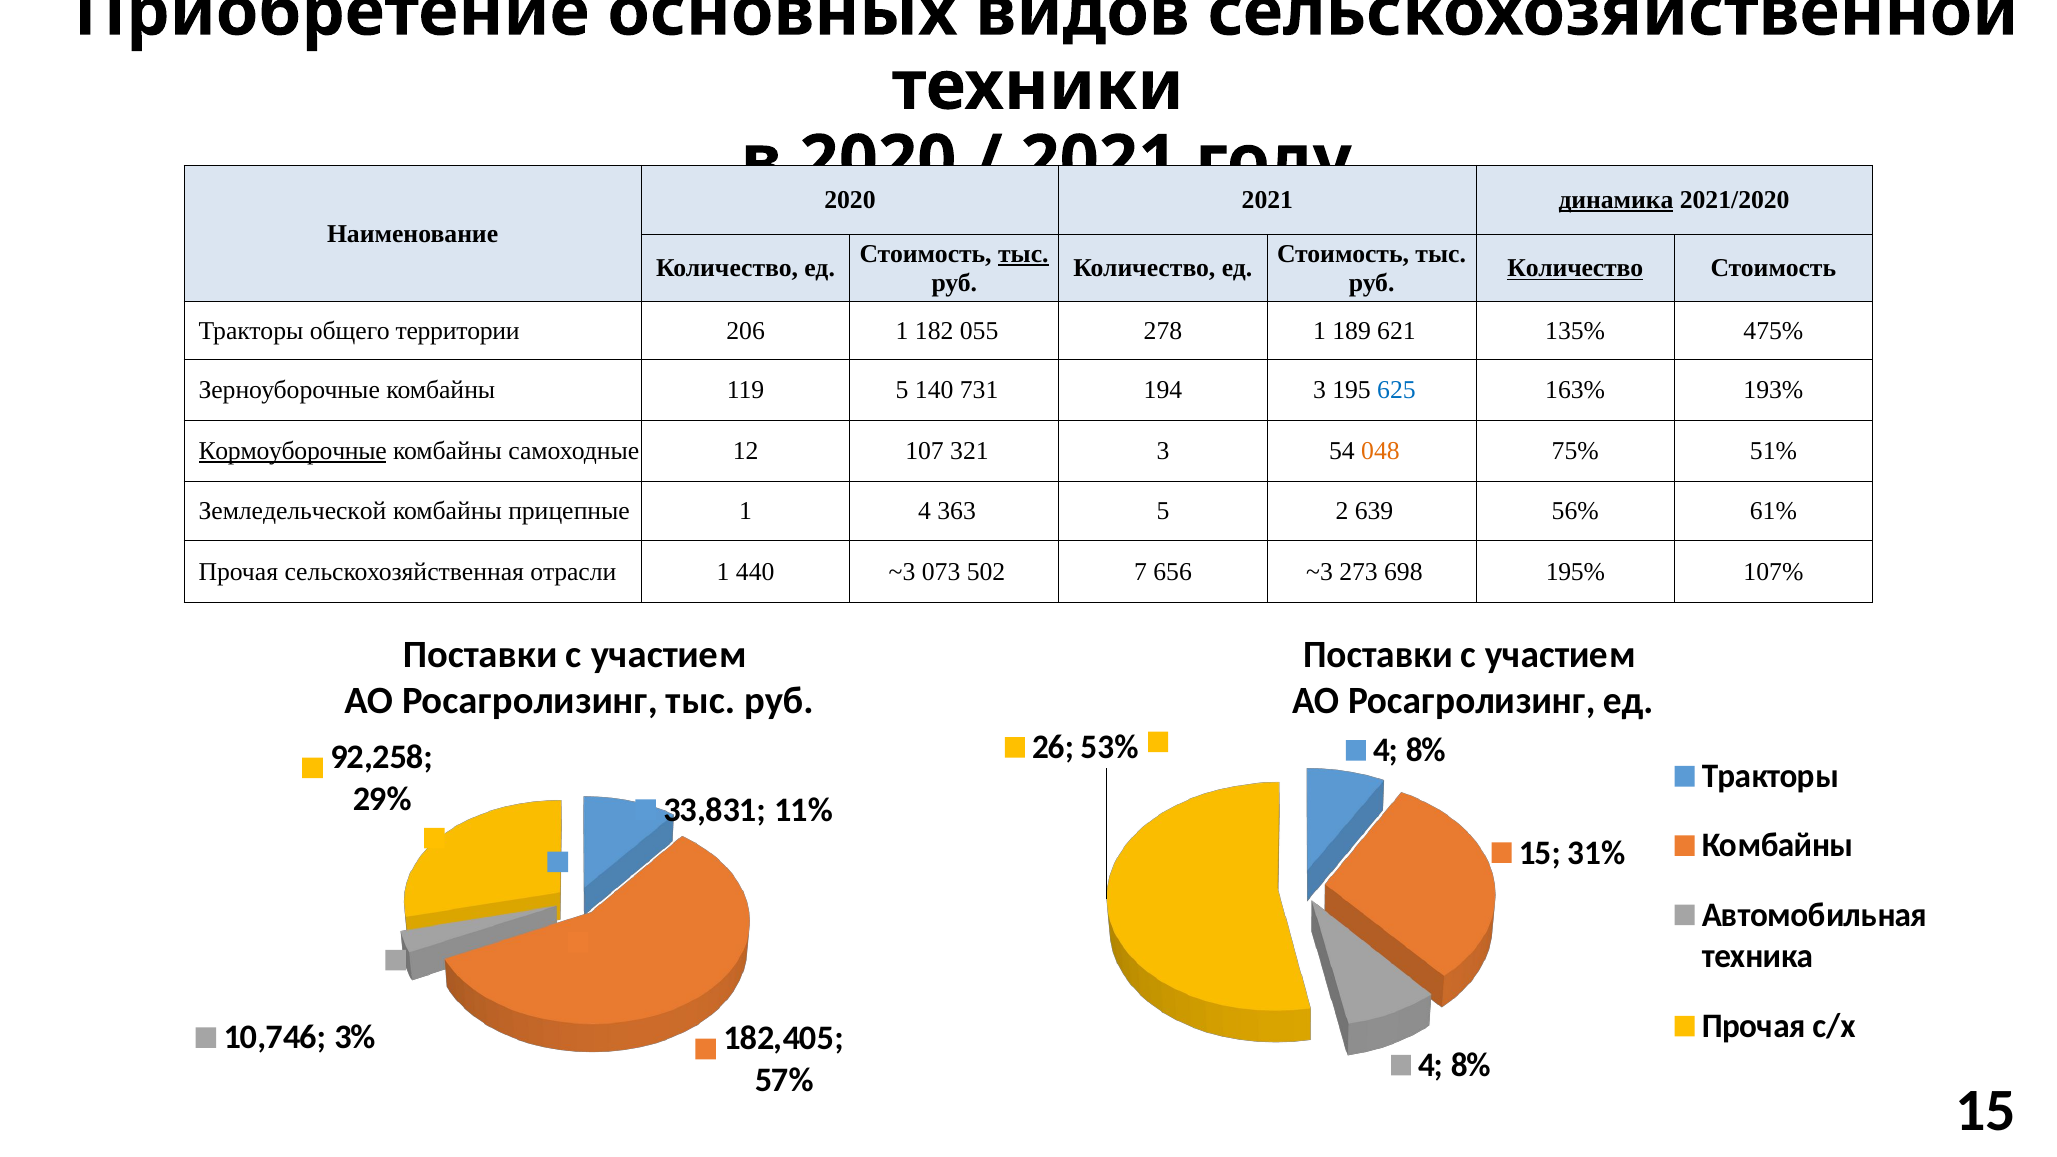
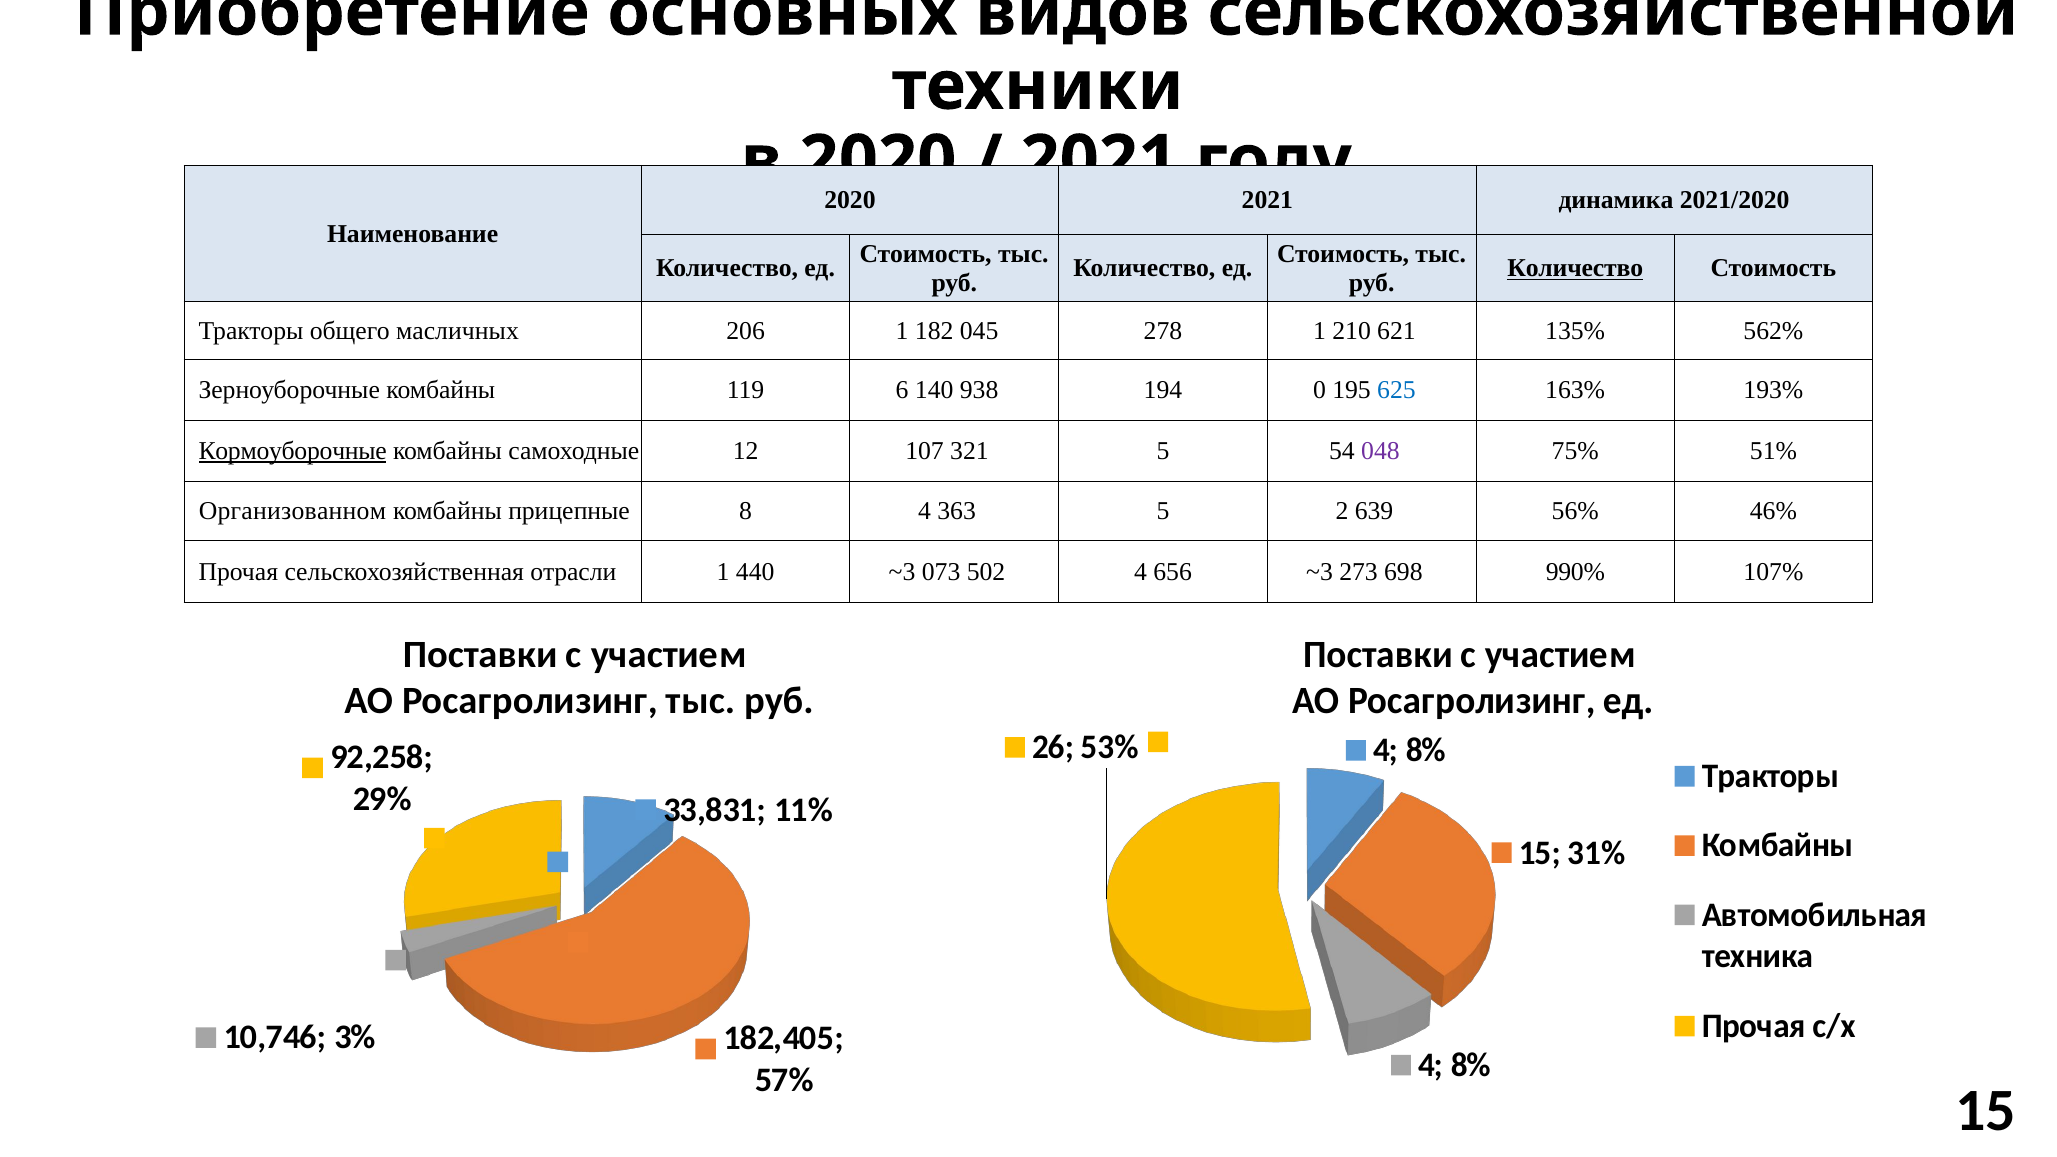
динамика underline: present -> none (1616, 200)
тыс underline: present -> none (1023, 254)
территории: территории -> масличных (457, 331)
055: 055 -> 045 (979, 331)
189: 189 -> 210 (1352, 331)
475%: 475% -> 562% (1773, 331)
119 5: 5 -> 6 (902, 390)
731: 731 -> 938 (979, 390)
194 3: 3 -> 0 (1320, 390)
321 3: 3 -> 5 (1163, 451)
048 colour: orange -> purple (1380, 451)
Земледельческой: Земледельческой -> Организованном (292, 511)
прицепные 1: 1 -> 8 (746, 511)
61%: 61% -> 46% (1773, 511)
502 7: 7 -> 4 (1141, 572)
195%: 195% -> 990% (1575, 572)
